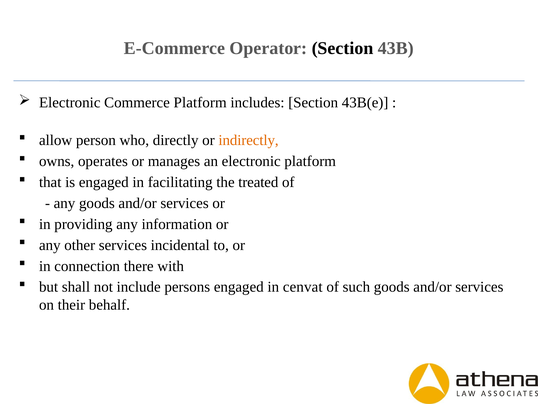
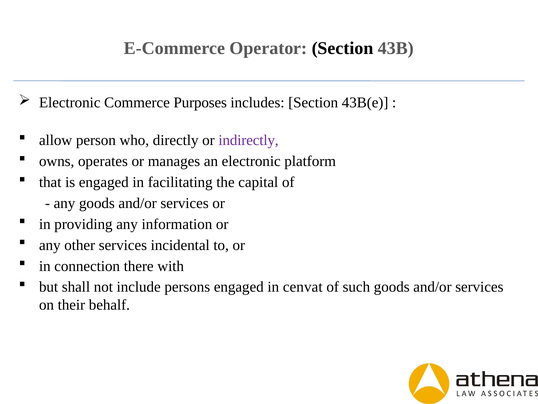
Commerce Platform: Platform -> Purposes (200, 102)
indirectly colour: orange -> purple (249, 140)
treated: treated -> capital (258, 182)
